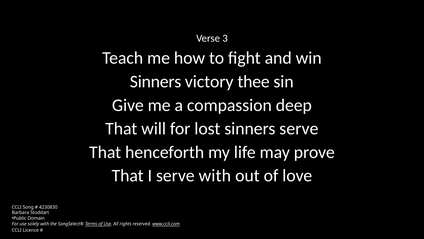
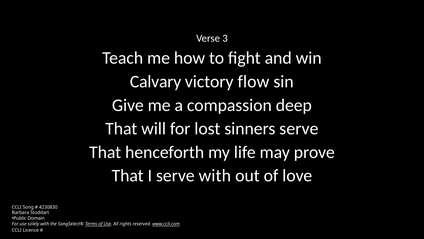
Sinners: Sinners -> Calvary (156, 81)
thee: thee -> flow (253, 81)
